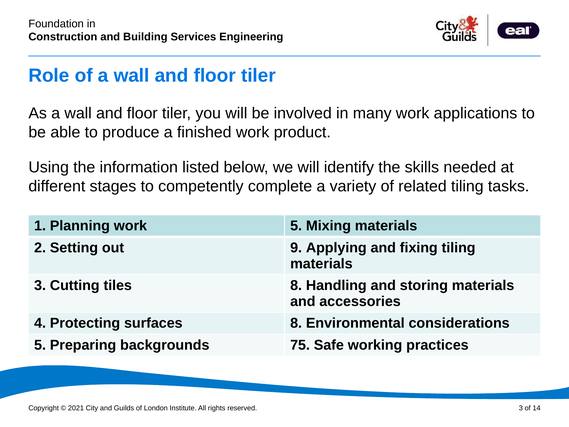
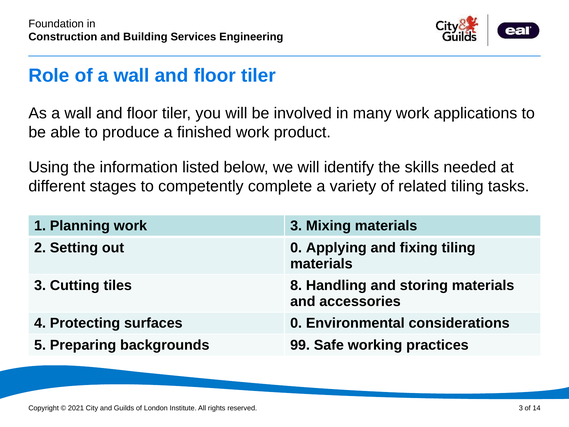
work 5: 5 -> 3 (296, 226)
out 9: 9 -> 0 (296, 248)
surfaces 8: 8 -> 0 (296, 323)
75: 75 -> 99 (300, 345)
